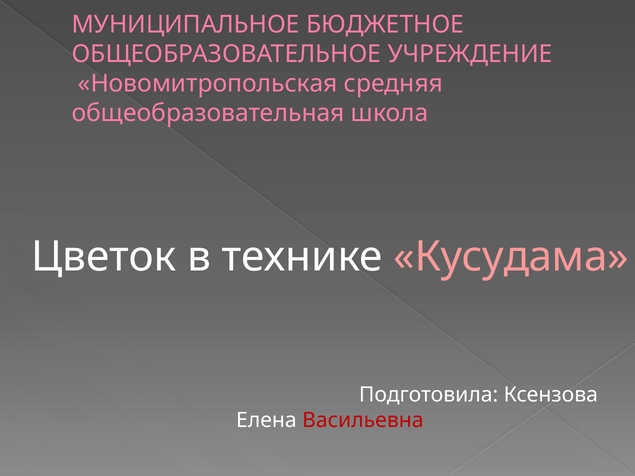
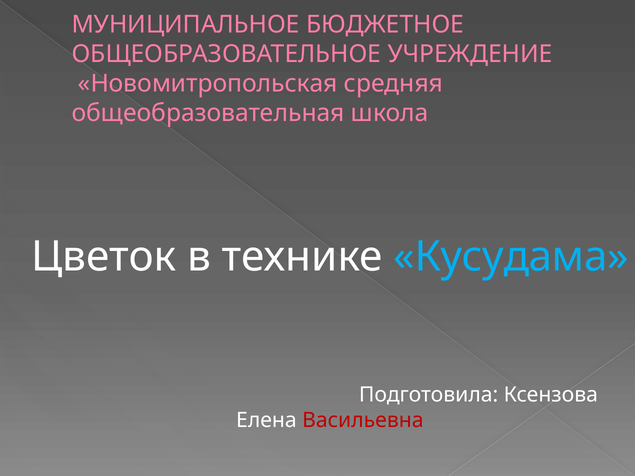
Кусудама colour: pink -> light blue (511, 257)
